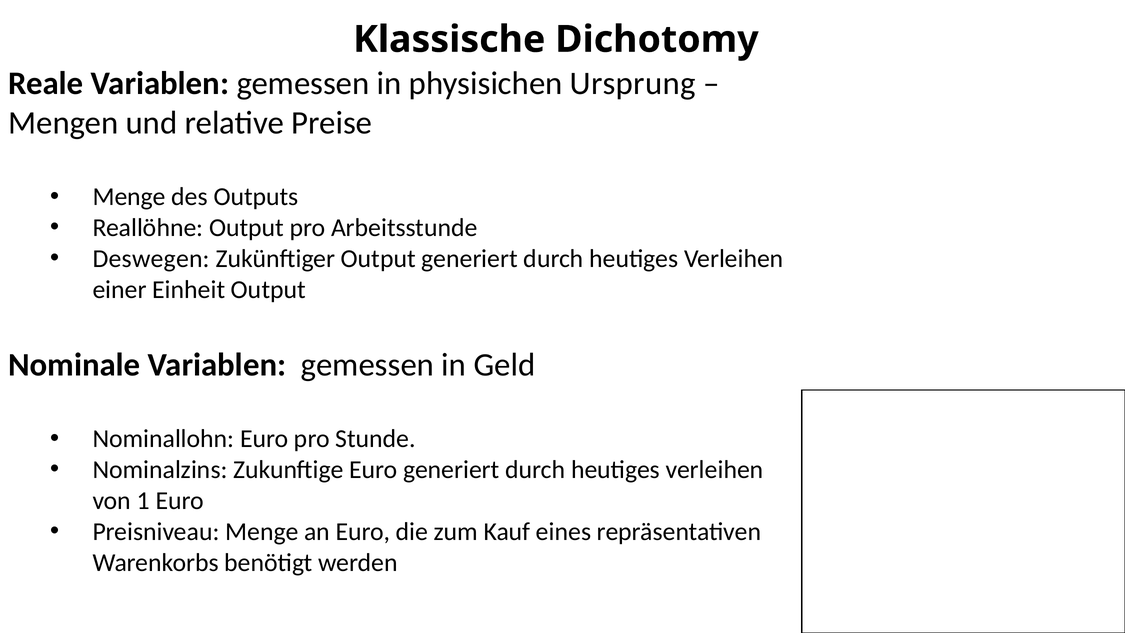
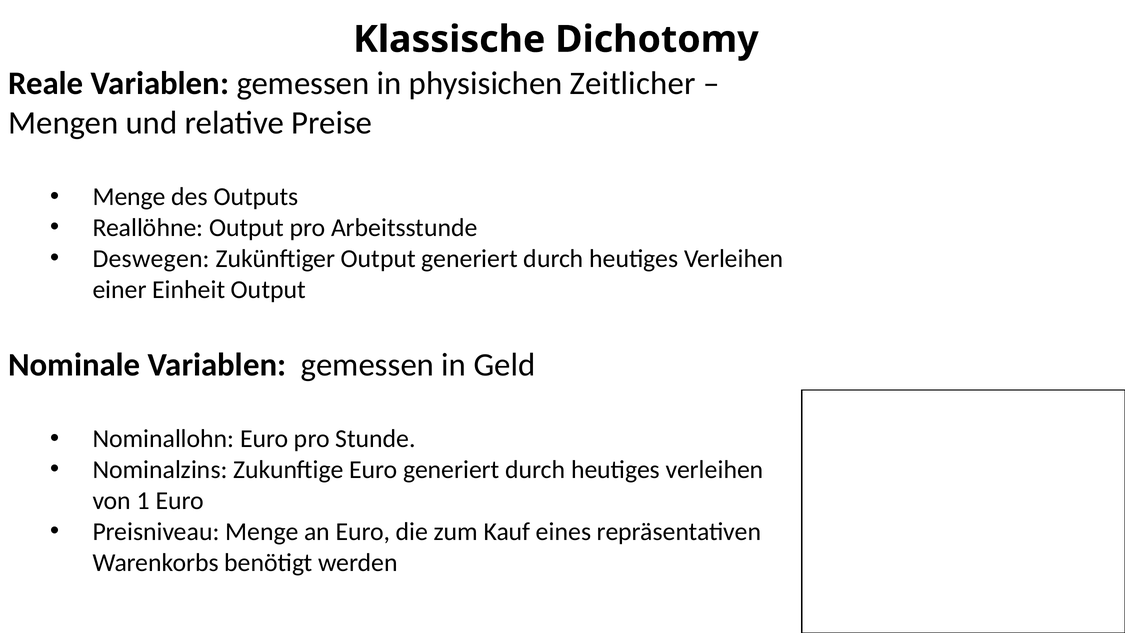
Ursprung: Ursprung -> Zeitlicher (633, 83)
